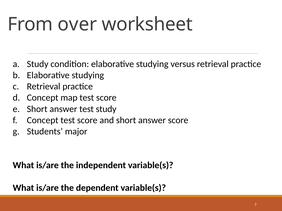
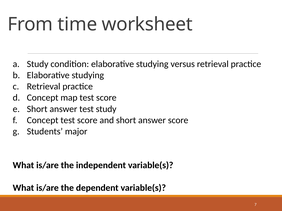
over: over -> time (77, 24)
